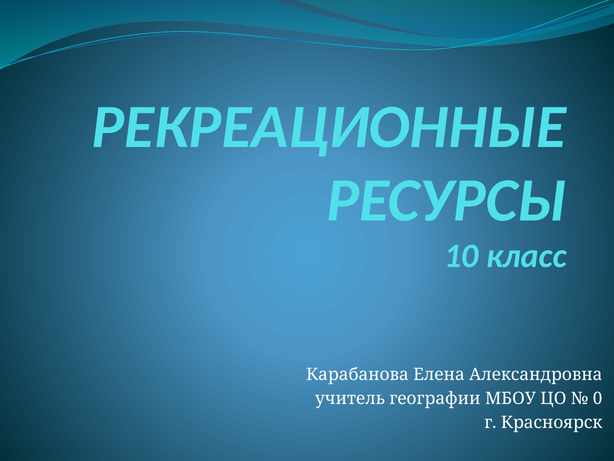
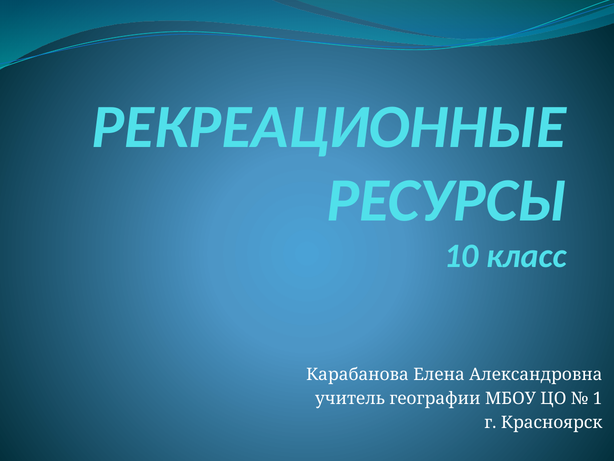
0: 0 -> 1 (598, 398)
